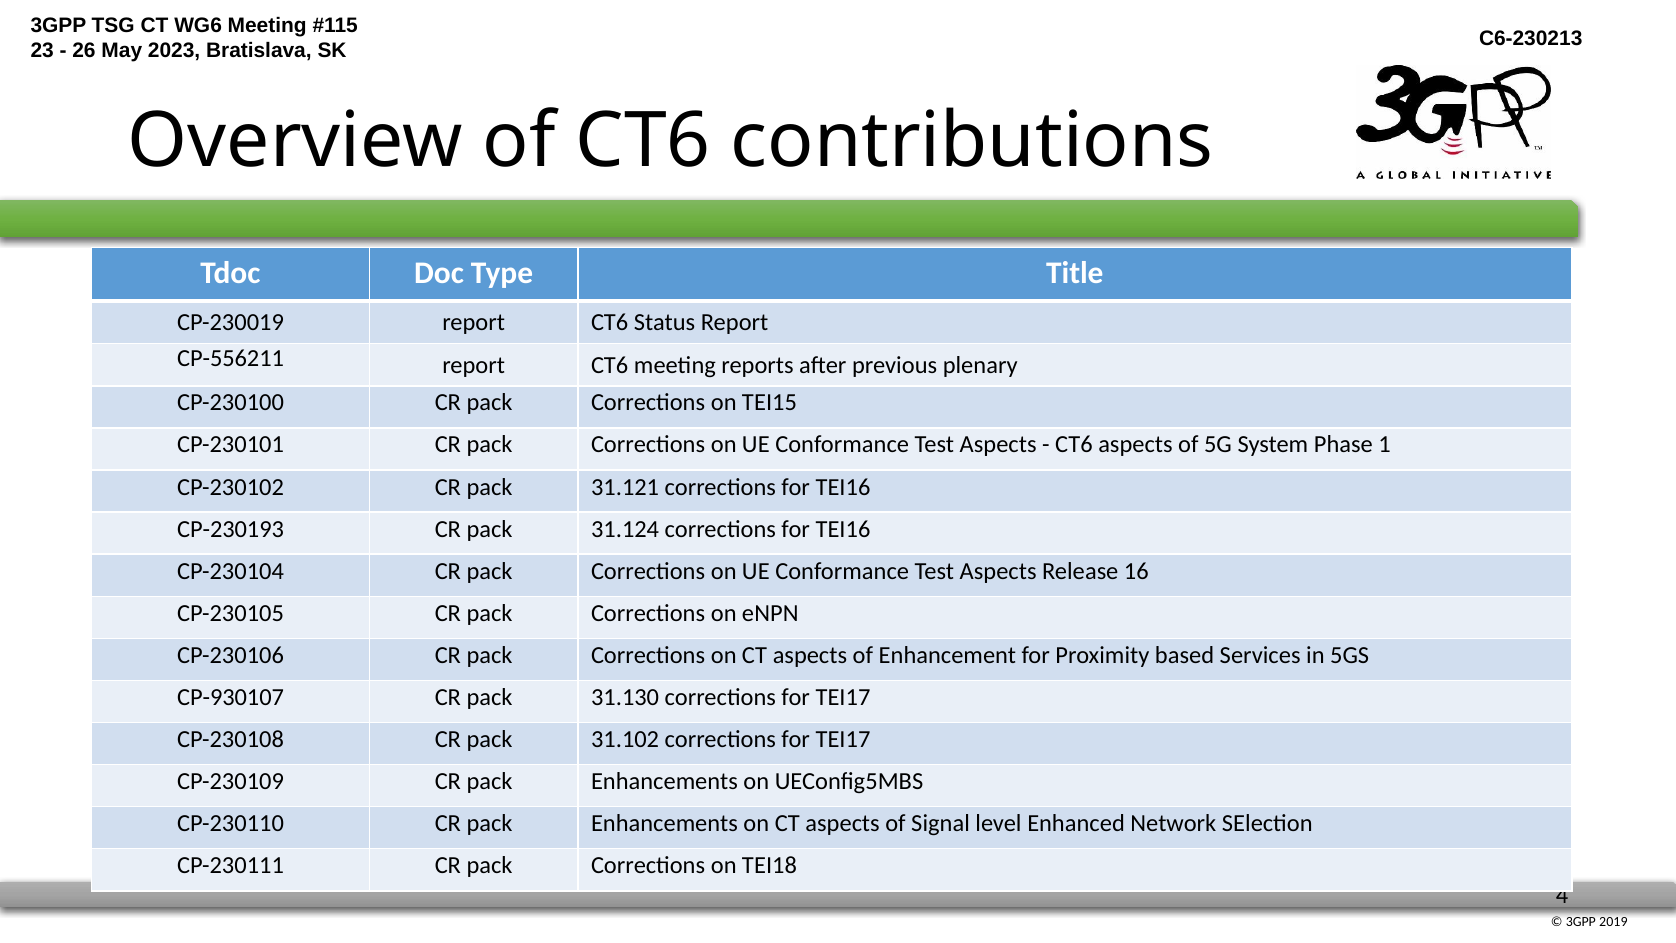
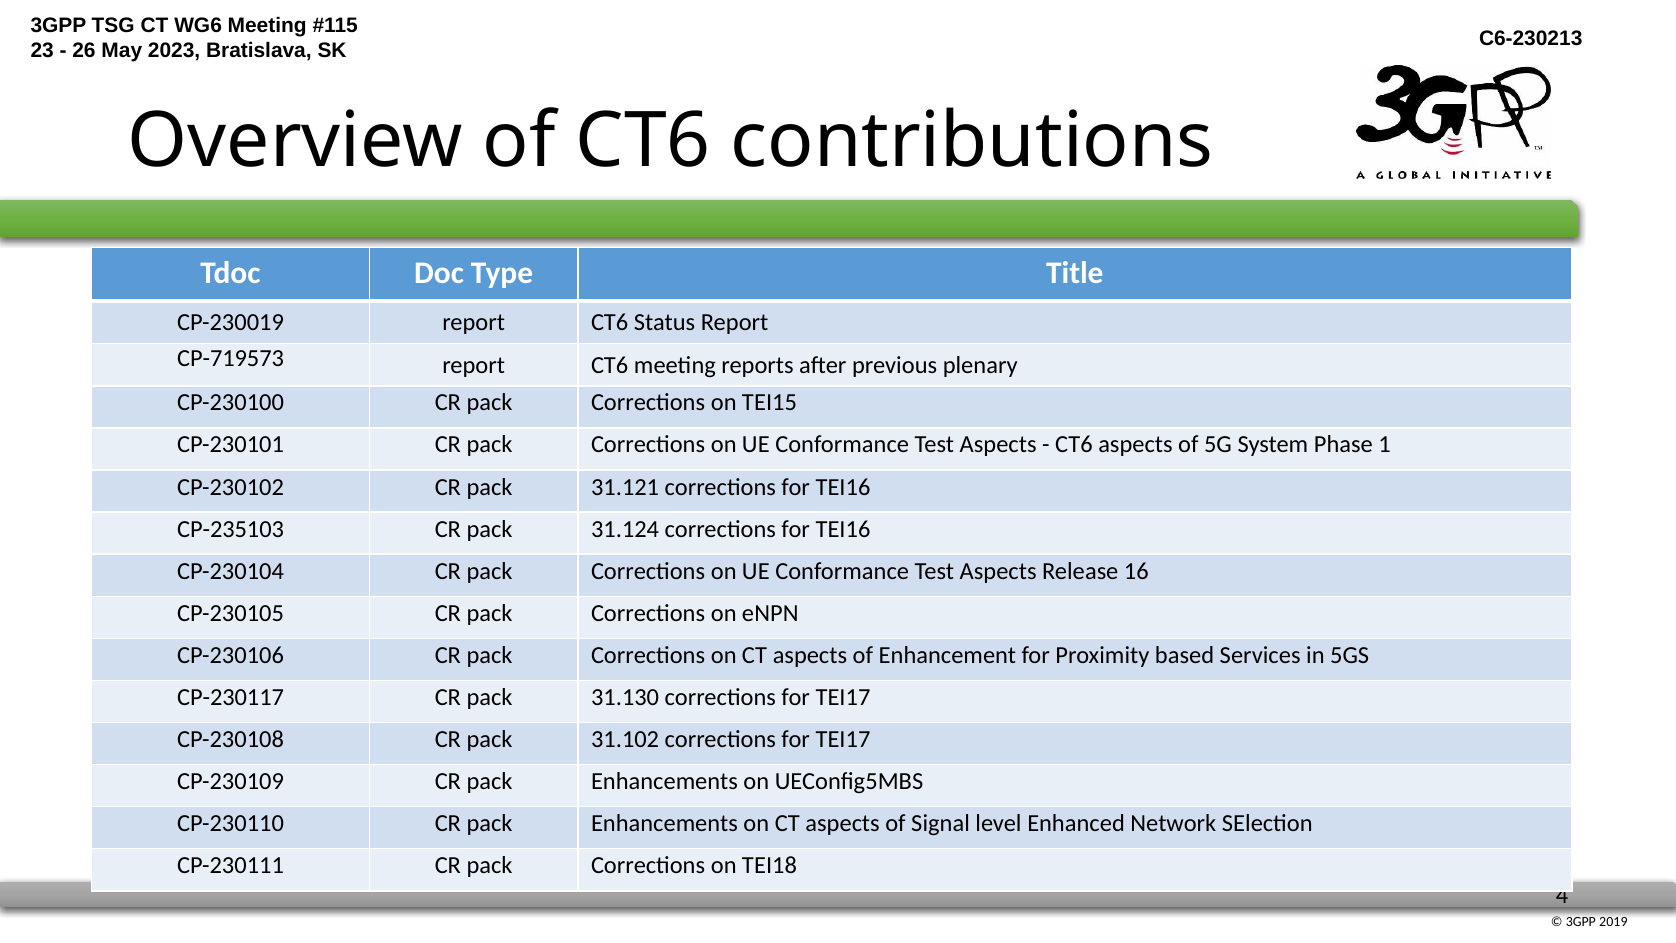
CP-556211: CP-556211 -> CP-719573 (231, 359)
CP-230193: CP-230193 -> CP-235103 (231, 529)
CP-930107: CP-930107 -> CP-230117 (231, 697)
